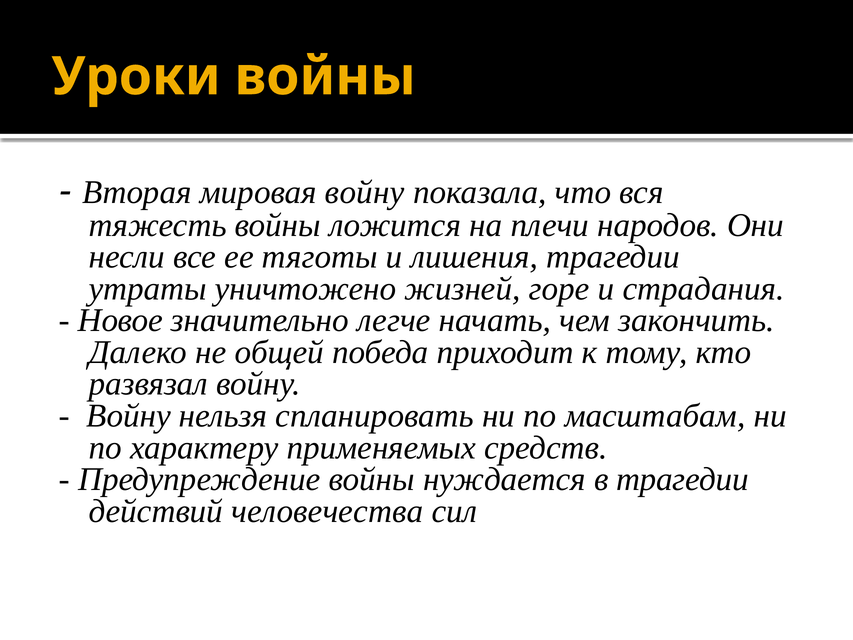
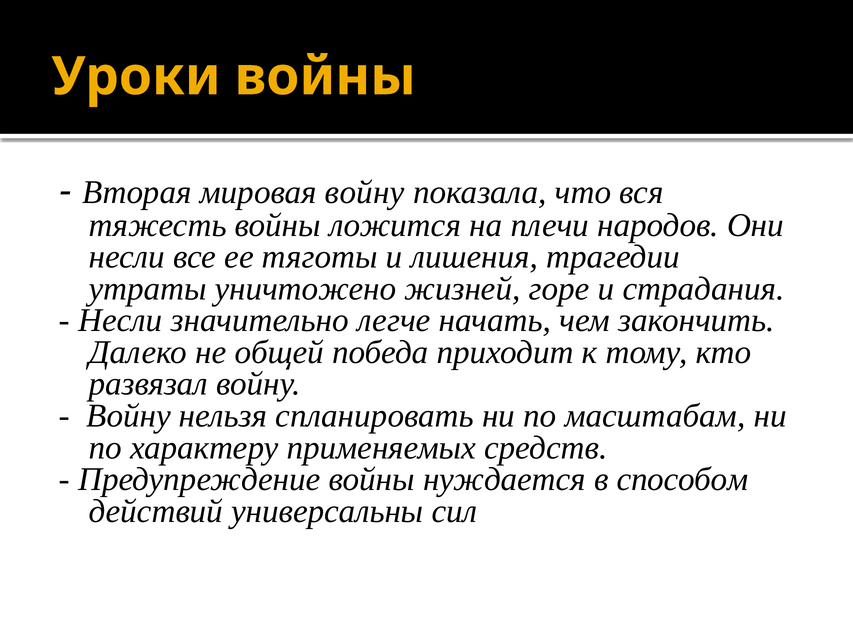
Новое: Новое -> Несли (120, 320)
в трагедии: трагедии -> способом (682, 479)
человечества: человечества -> универсальны (327, 511)
